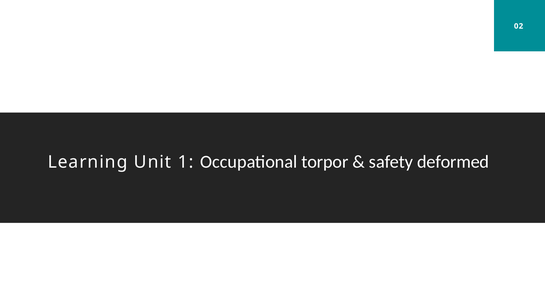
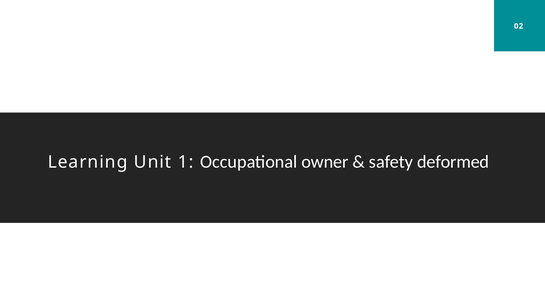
torpor: torpor -> owner (325, 162)
